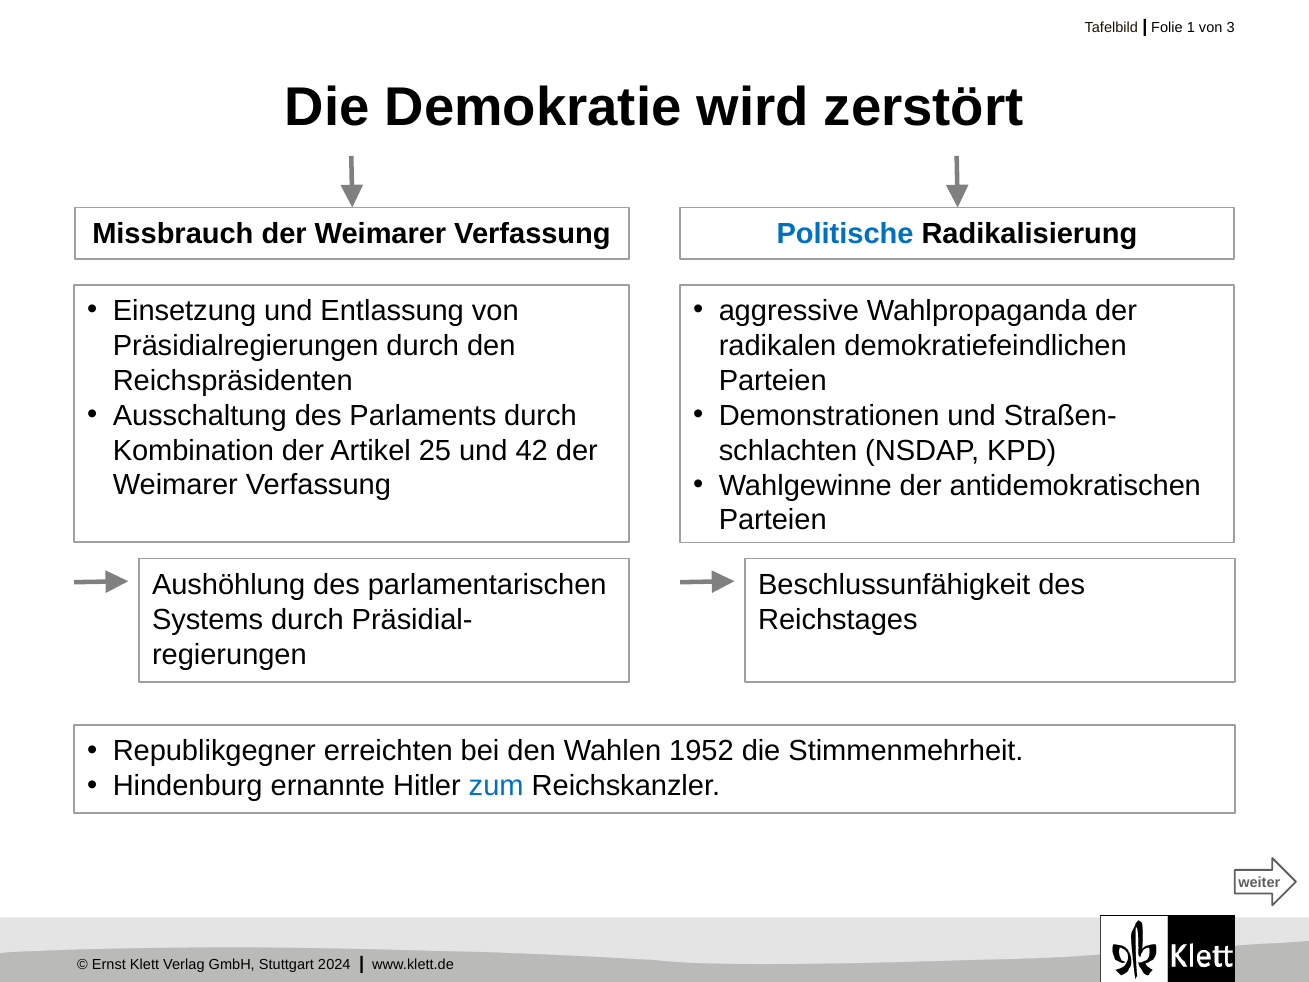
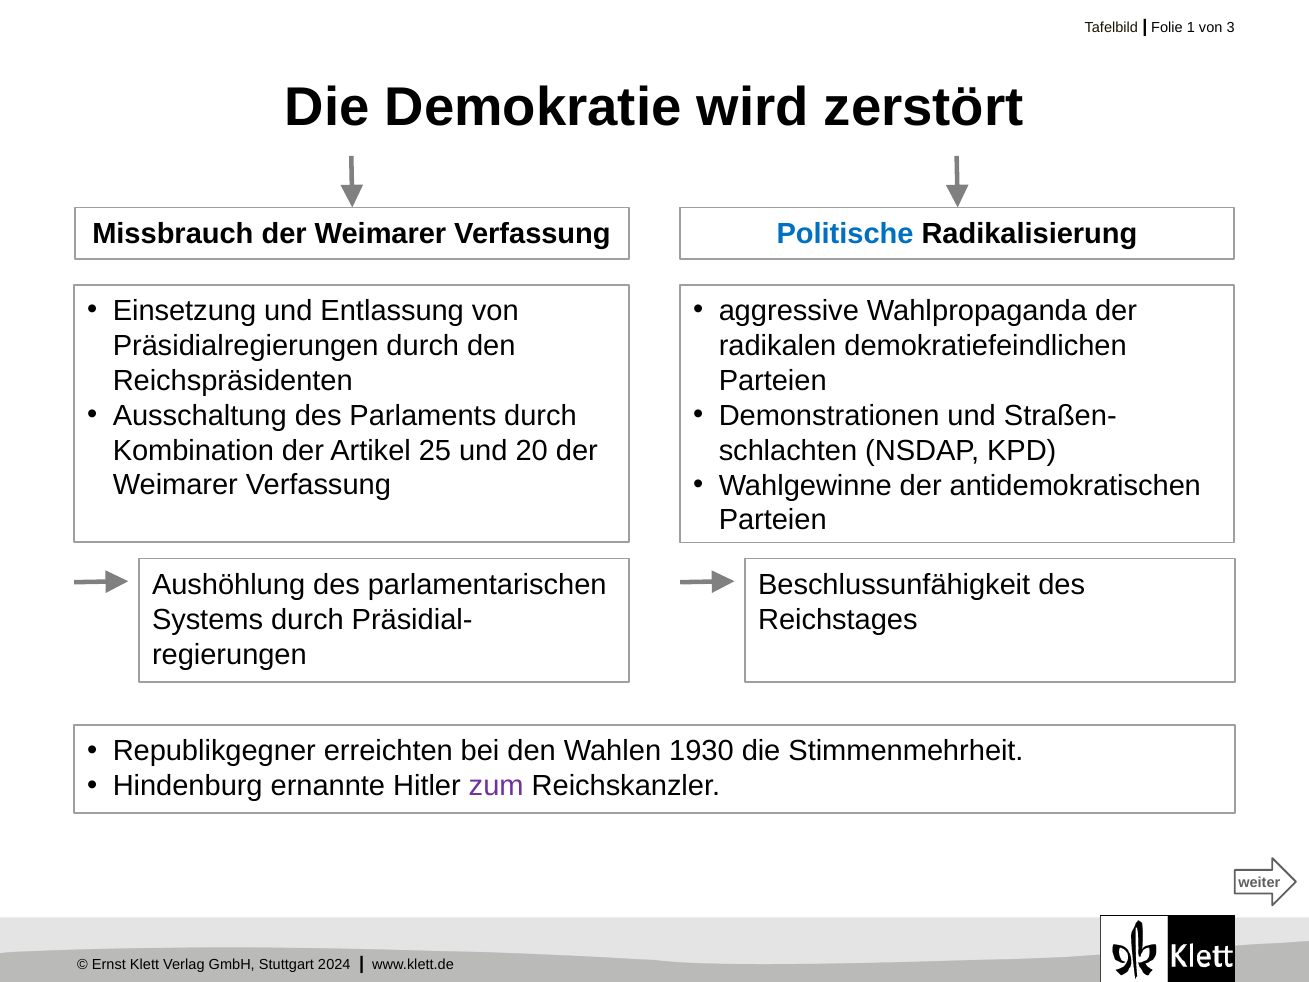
42: 42 -> 20 (532, 450)
1952: 1952 -> 1930 (702, 751)
zum colour: blue -> purple (496, 786)
